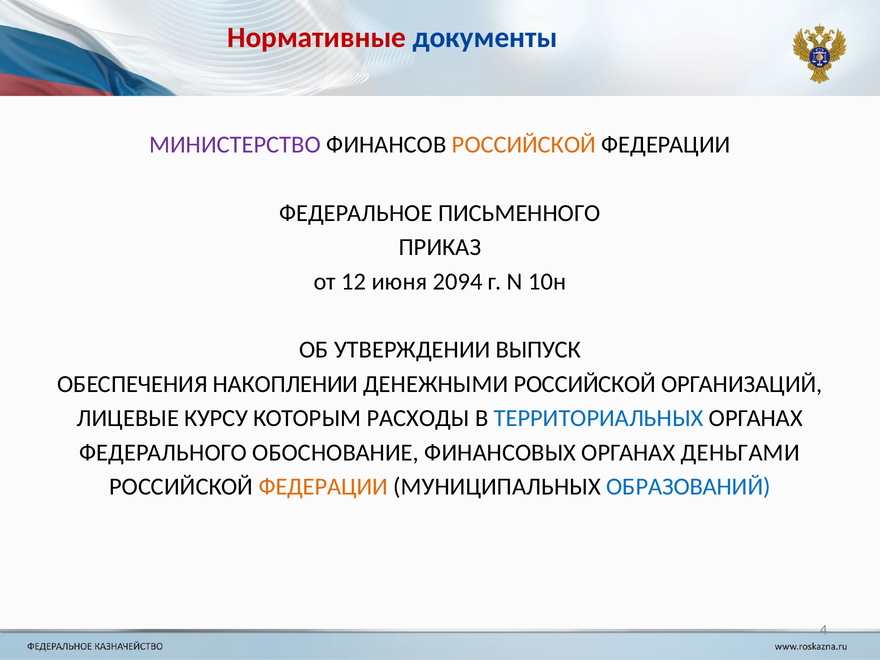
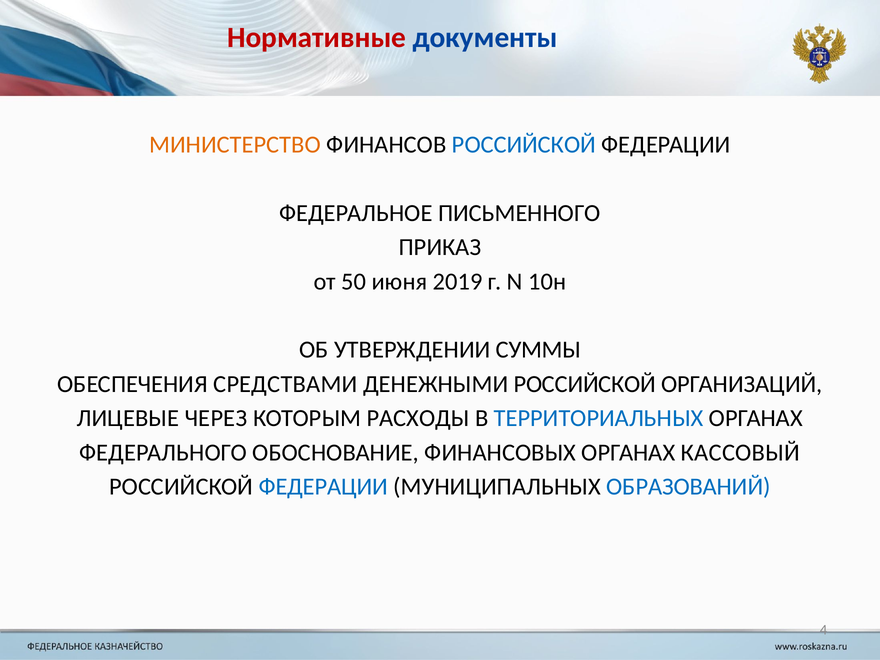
МИНИСТЕРСТВО colour: purple -> orange (235, 145)
РОССИЙСКОЙ colour: orange -> blue (524, 145)
12: 12 -> 50 (354, 281)
2094: 2094 -> 2019 (458, 281)
ВЫПУСК: ВЫПУСК -> СУММЫ (538, 350)
НАКОПЛЕНИИ: НАКОПЛЕНИИ -> СРЕДСТВАМИ (285, 384)
КУРСУ: КУРСУ -> ЧЕРЕЗ (216, 418)
ДЕНЬГАМИ: ДЕНЬГАМИ -> КАССОВЫЙ (740, 453)
ФЕДЕРАЦИИ colour: orange -> blue (323, 487)
